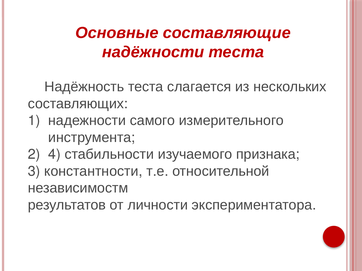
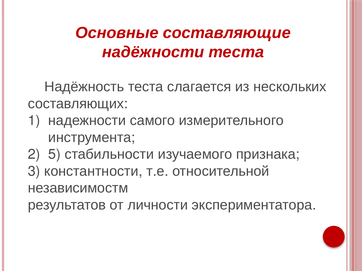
4: 4 -> 5 (54, 155)
